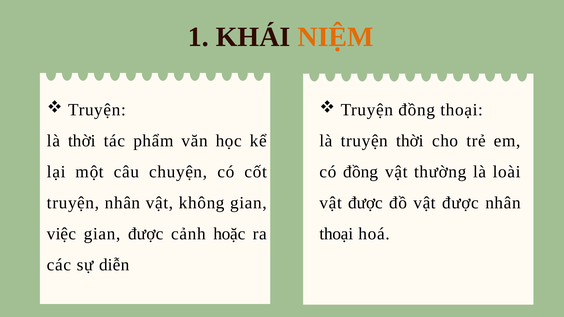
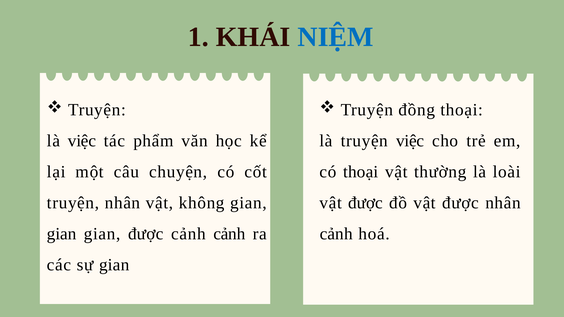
NIỆM colour: orange -> blue (336, 37)
truyện thời: thời -> việc (410, 141)
là thời: thời -> việc (82, 141)
có đồng: đồng -> thoại (361, 172)
thoại: thoại -> cảnh (336, 234)
việc: việc -> gian (62, 234)
cảnh hoặc: hoặc -> cảnh (229, 234)
sự diễn: diễn -> gian (114, 265)
